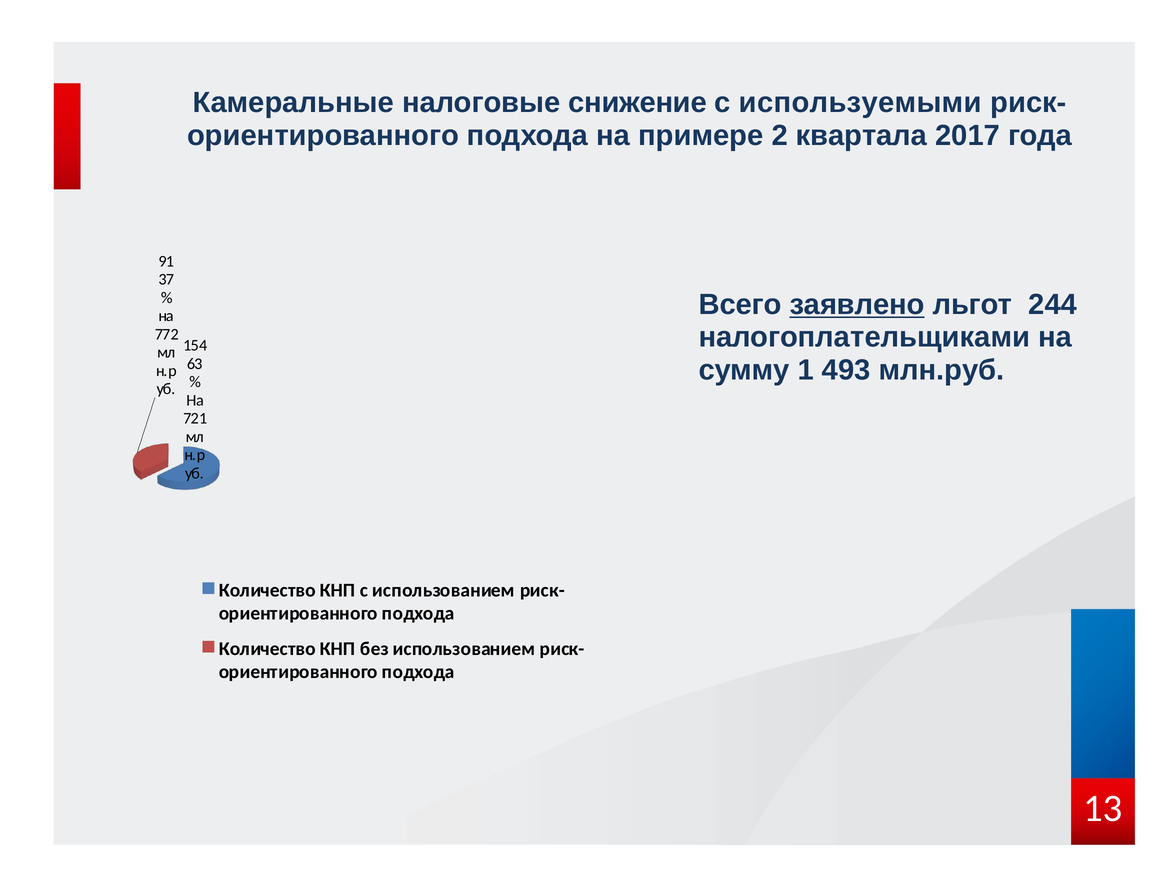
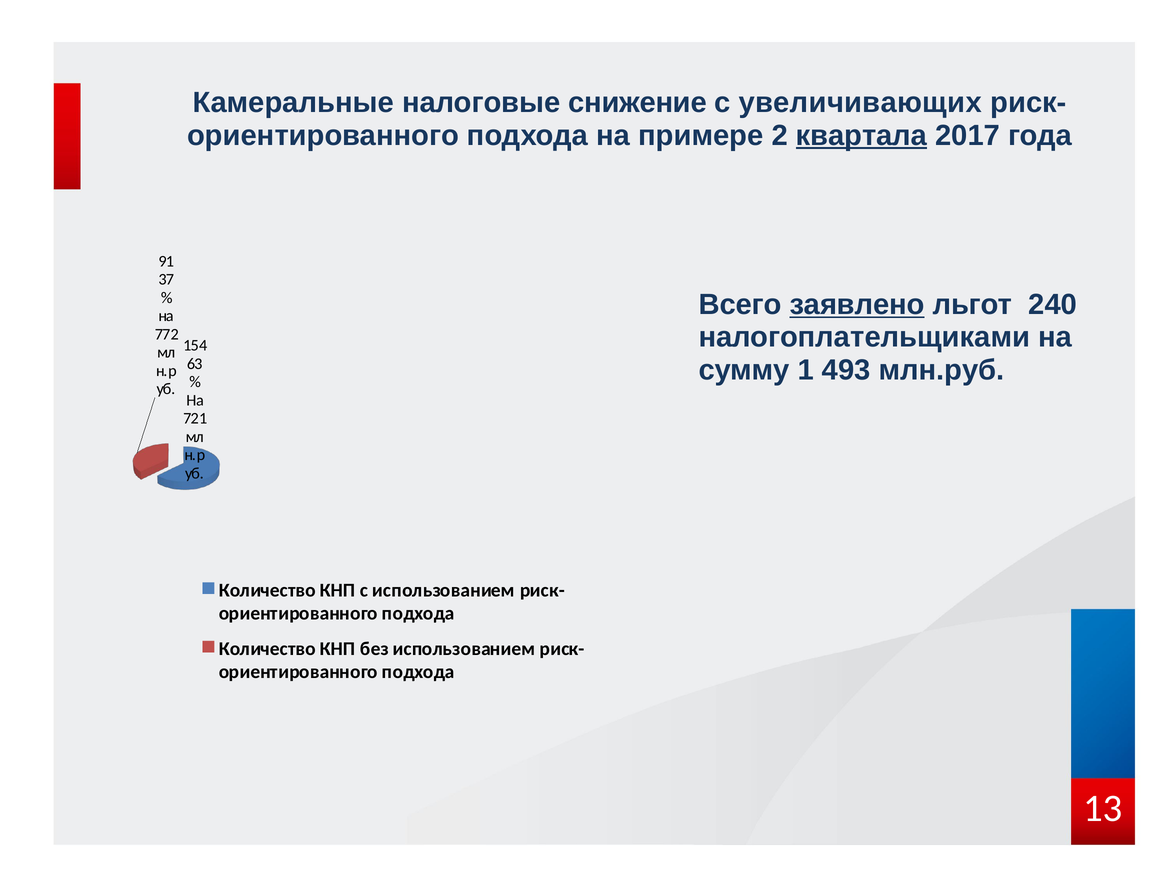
используемыми: используемыми -> увеличивающих (860, 103)
квартала underline: none -> present (861, 135)
244: 244 -> 240 (1053, 305)
